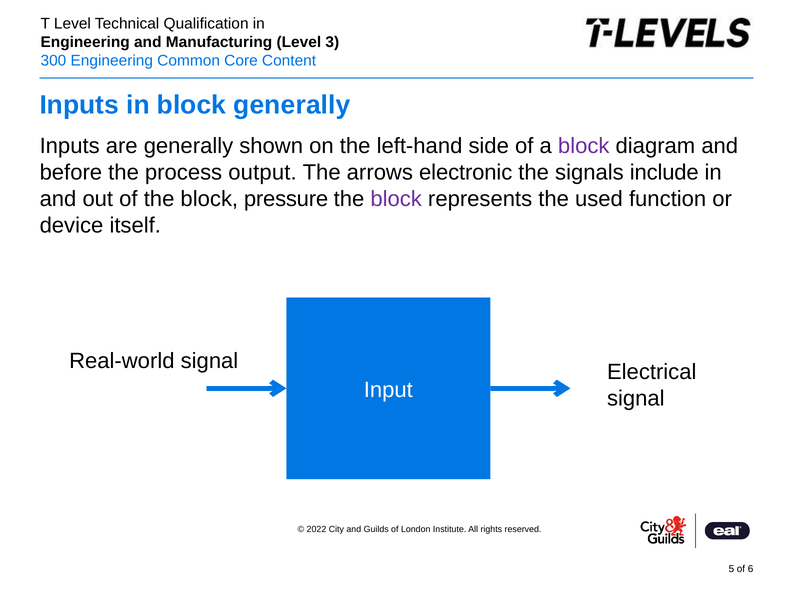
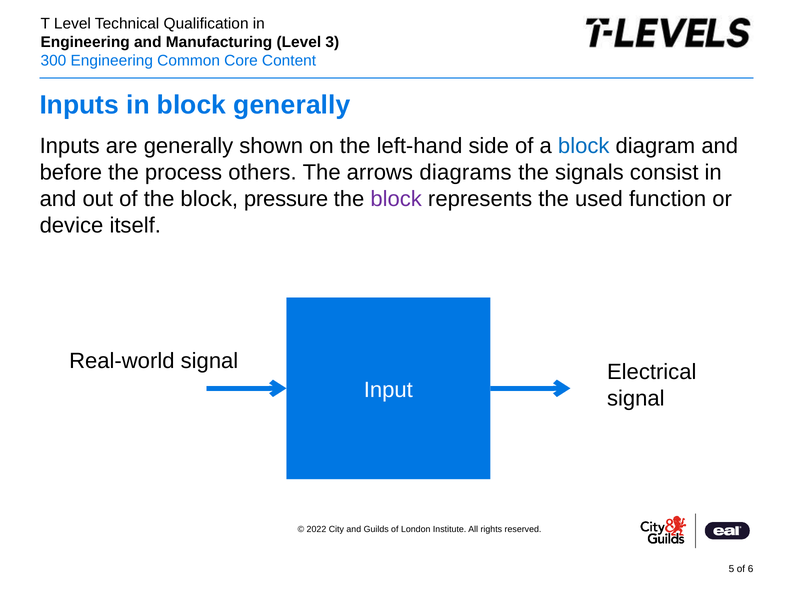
block colour: purple -> blue (584, 146)
output: output -> others (262, 172)
electronic: electronic -> diagrams (466, 172)
include: include -> consist (664, 172)
